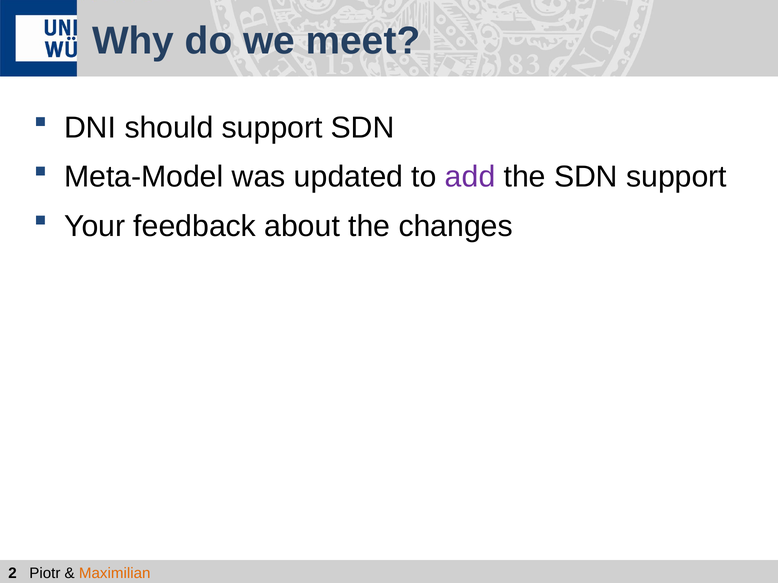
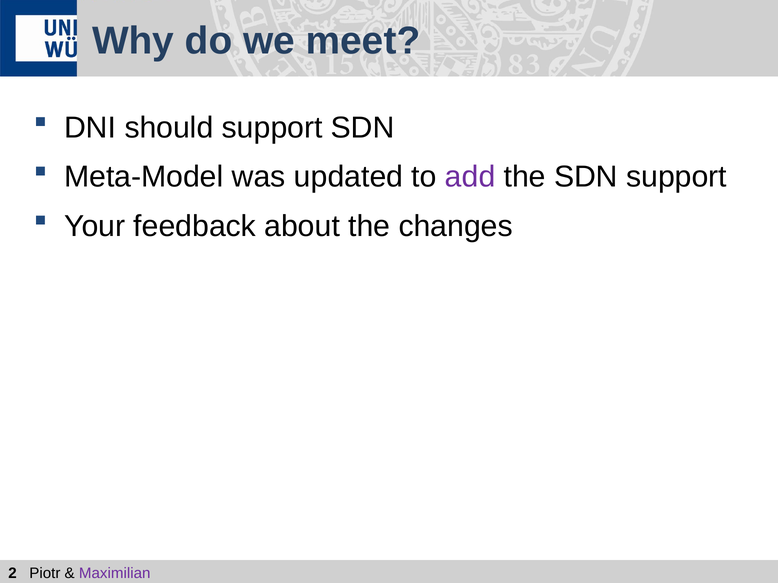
Maximilian colour: orange -> purple (115, 574)
